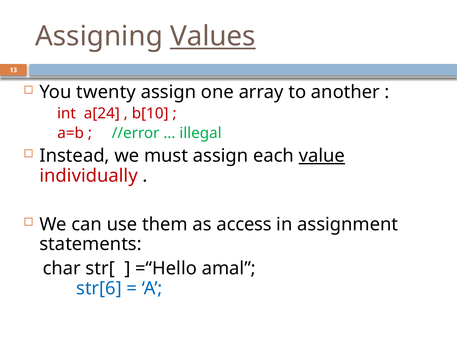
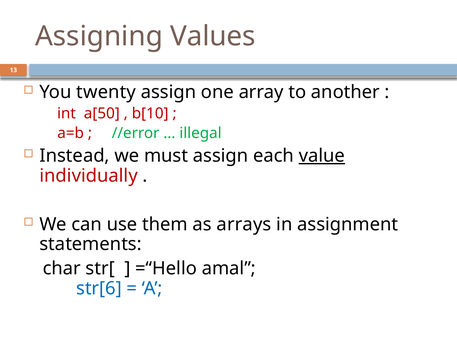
Values underline: present -> none (213, 36)
a[24: a[24 -> a[50 (102, 113)
access: access -> arrays (244, 224)
